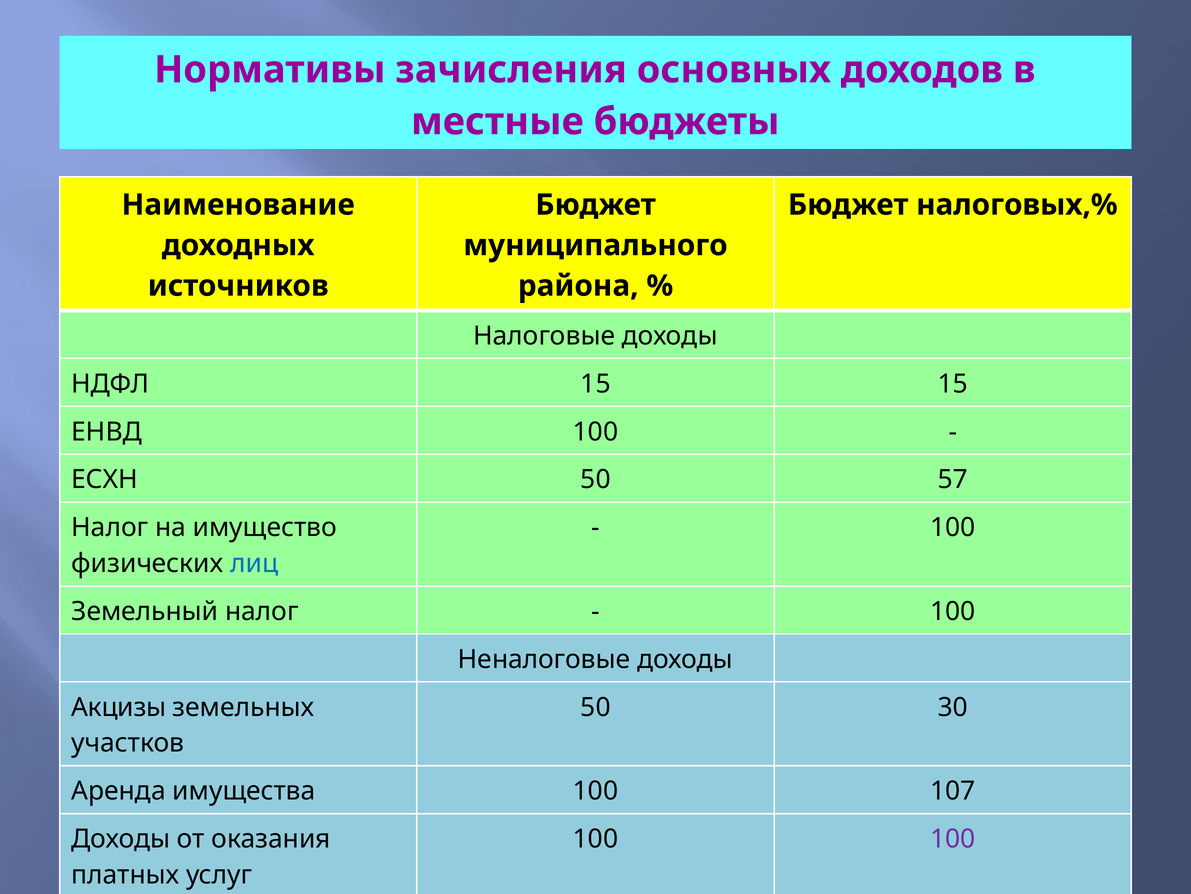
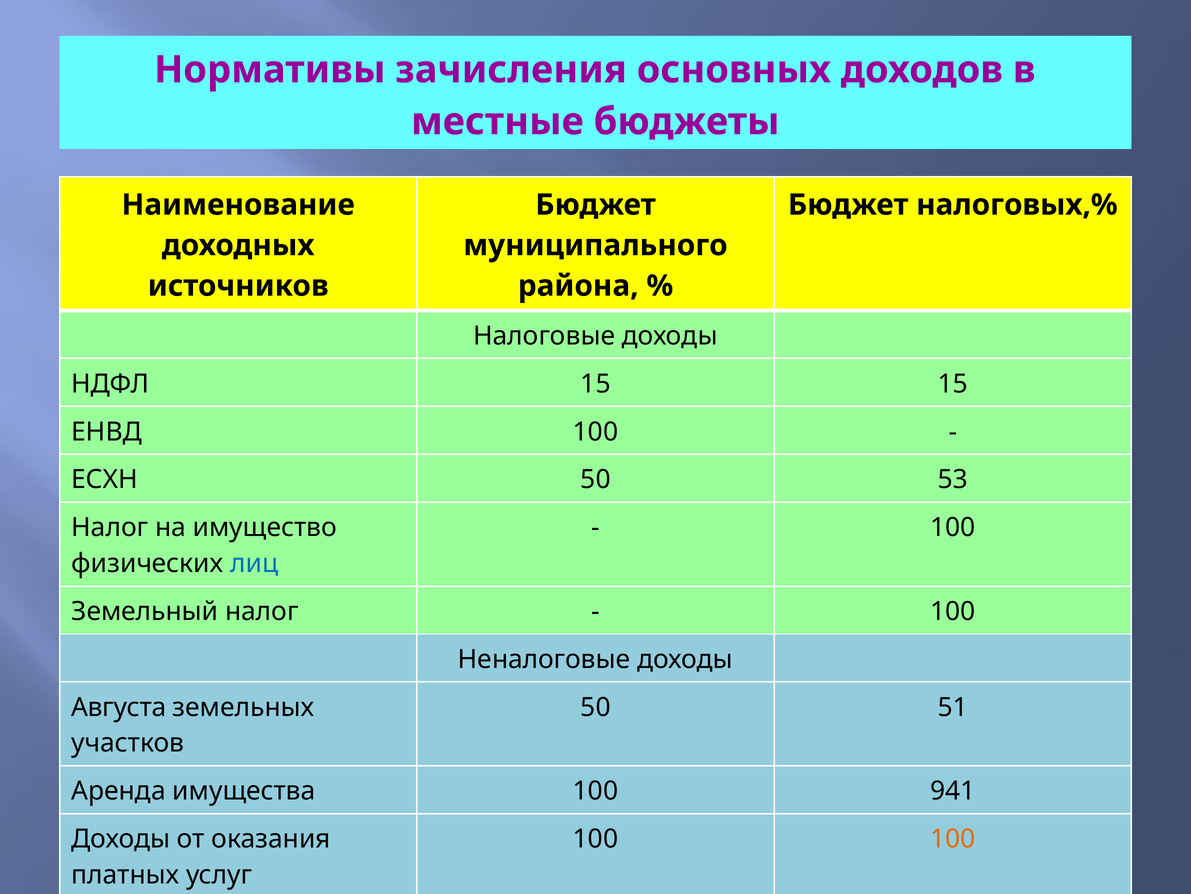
57: 57 -> 53 (953, 479)
Акцизы: Акцизы -> Августа (119, 707)
30: 30 -> 51 (953, 707)
107: 107 -> 941 (953, 791)
100 colour: purple -> orange (953, 838)
